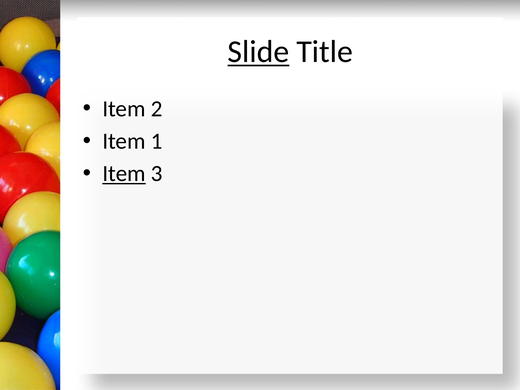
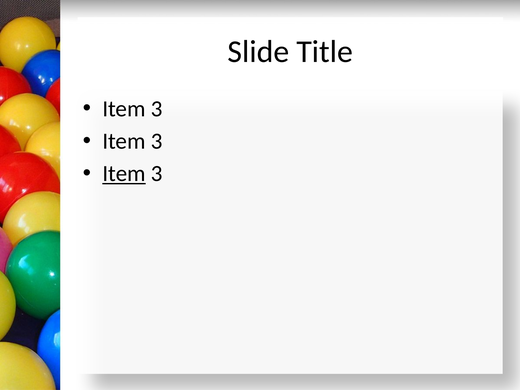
Slide underline: present -> none (258, 52)
2: 2 -> 3 (157, 109)
1: 1 -> 3 (157, 141)
